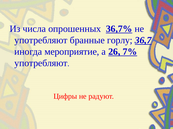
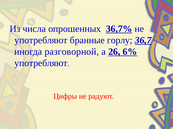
мероприятие: мероприятие -> разговорной (72, 52)
7%: 7% -> 6% (130, 52)
